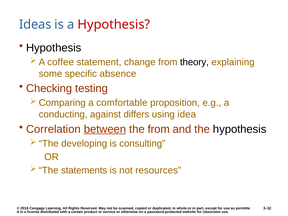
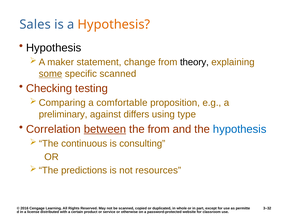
Ideas: Ideas -> Sales (35, 24)
Hypothesis colour: red -> orange (114, 24)
coffee: coffee -> maker (61, 62)
some underline: none -> present (51, 74)
specific absence: absence -> scanned (118, 74)
conducting: conducting -> preliminary (63, 114)
idea: idea -> type (187, 114)
hypothesis colour: black -> blue (240, 129)
developing: developing -> continuous (84, 143)
statements: statements -> predictions (84, 170)
